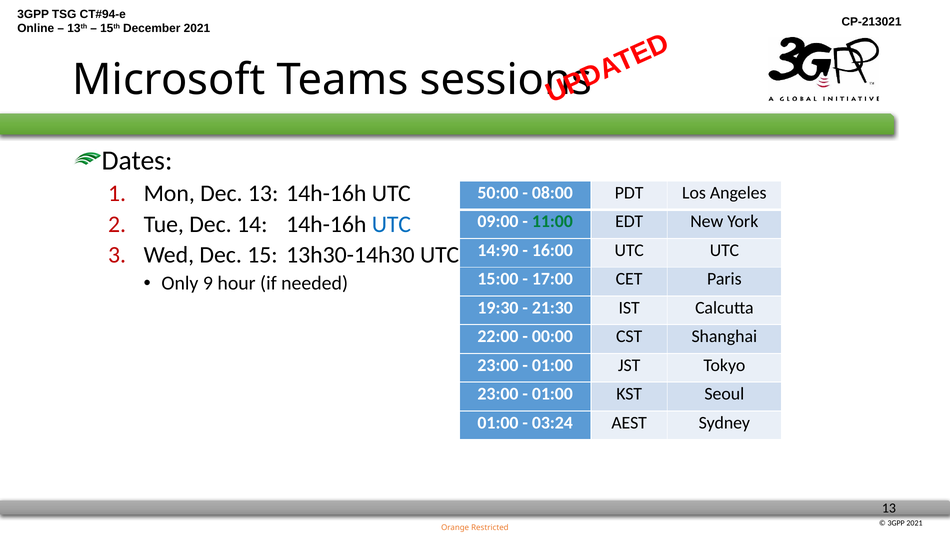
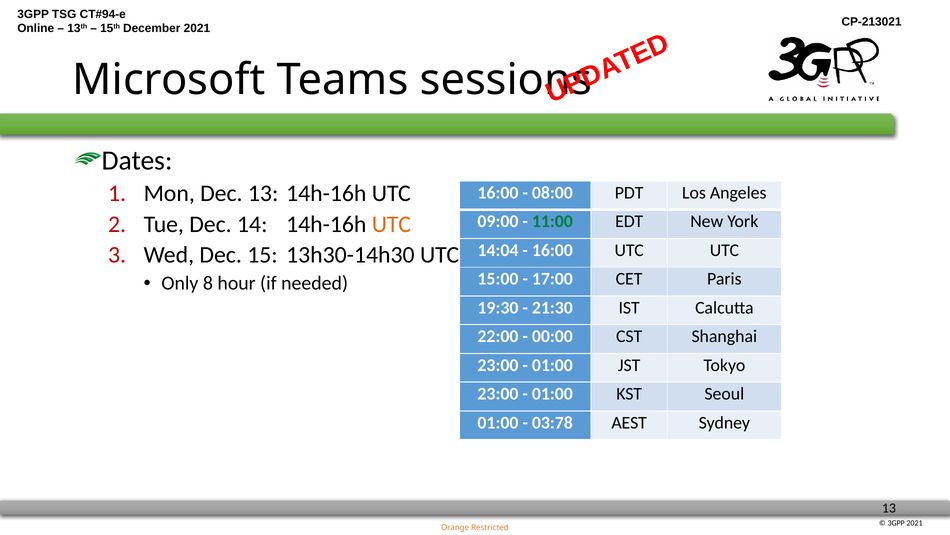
50:00: 50:00 -> 16:00 (498, 193)
UTC colour: blue -> orange (391, 224)
14:90: 14:90 -> 14:04 (498, 250)
9: 9 -> 8 (208, 283)
03:24: 03:24 -> 03:78 (552, 422)
